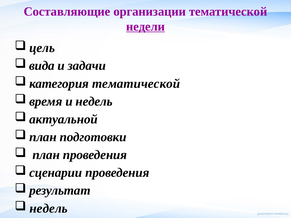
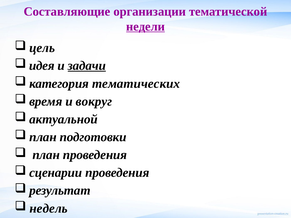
вида: вида -> идея (42, 66)
задачи underline: none -> present (87, 66)
категория тематической: тематической -> тематических (136, 84)
и недель: недель -> вокруг (94, 101)
